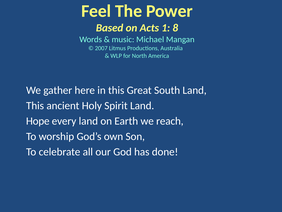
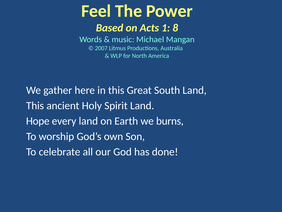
reach: reach -> burns (170, 121)
